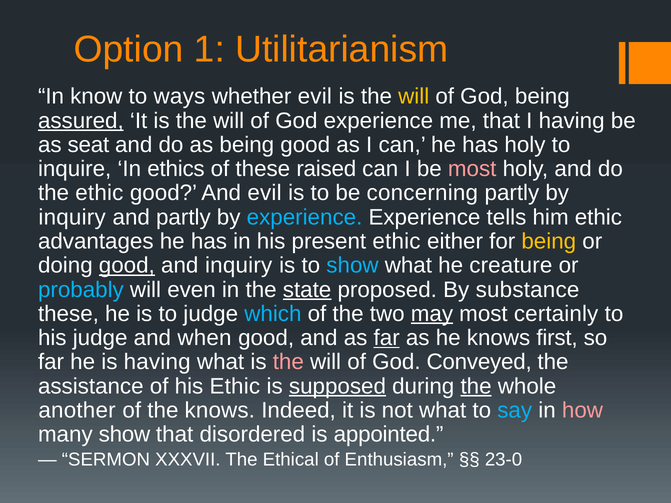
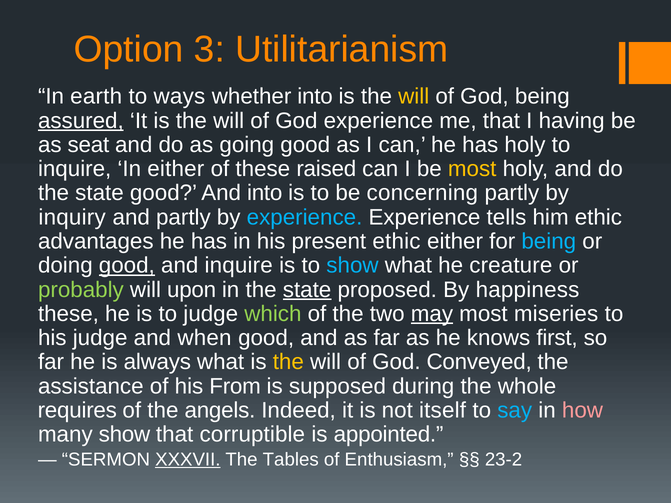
1: 1 -> 3 (209, 50)
know: know -> earth (96, 97)
whether evil: evil -> into (315, 97)
as being: being -> going (247, 145)
In ethics: ethics -> either (176, 169)
most colour: pink -> yellow (472, 169)
ethic: ethic -> state (99, 193)
And evil: evil -> into (265, 193)
being colour: yellow -> light blue (549, 241)
and inquiry: inquiry -> inquire (239, 266)
probably colour: light blue -> light green (81, 290)
even: even -> upon (192, 290)
substance: substance -> happiness (528, 290)
which colour: light blue -> light green (273, 314)
certainly: certainly -> miseries (556, 314)
far underline: present -> none (387, 338)
is having: having -> always (157, 362)
the colour: pink -> yellow (288, 362)
his Ethic: Ethic -> From (235, 386)
supposed underline: present -> none (337, 386)
the underline: present -> none (476, 386)
another: another -> requires (77, 411)
the knows: knows -> angels (220, 411)
not what: what -> itself (443, 411)
disordered: disordered -> corruptible (252, 435)
XXXVII underline: none -> present (188, 460)
Ethical: Ethical -> Tables (291, 460)
23-0: 23-0 -> 23-2 (504, 460)
